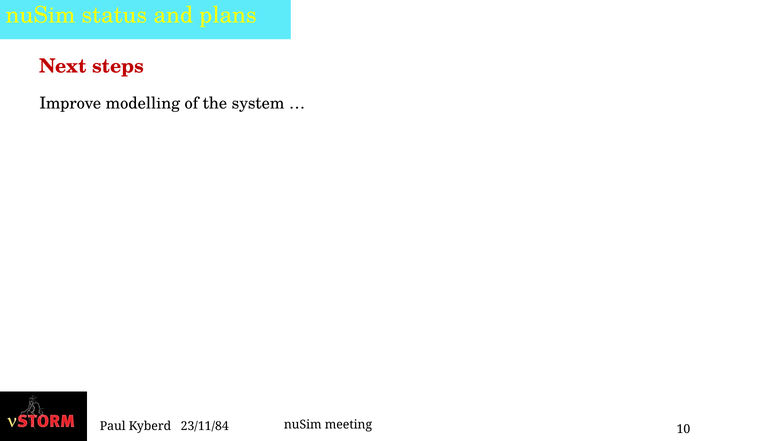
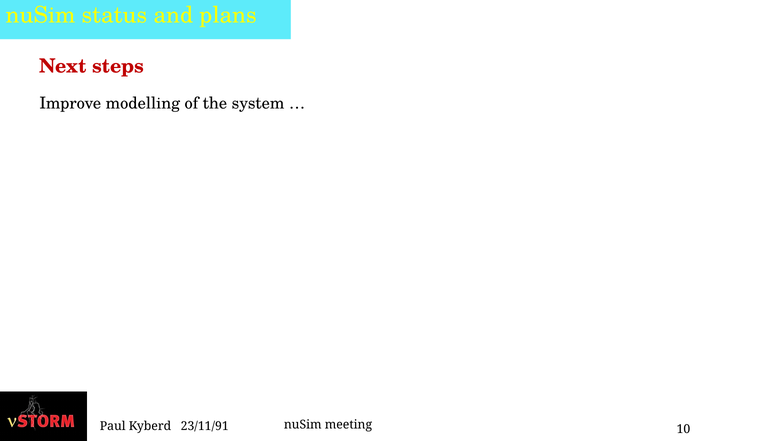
23/11/84: 23/11/84 -> 23/11/91 (205, 426)
